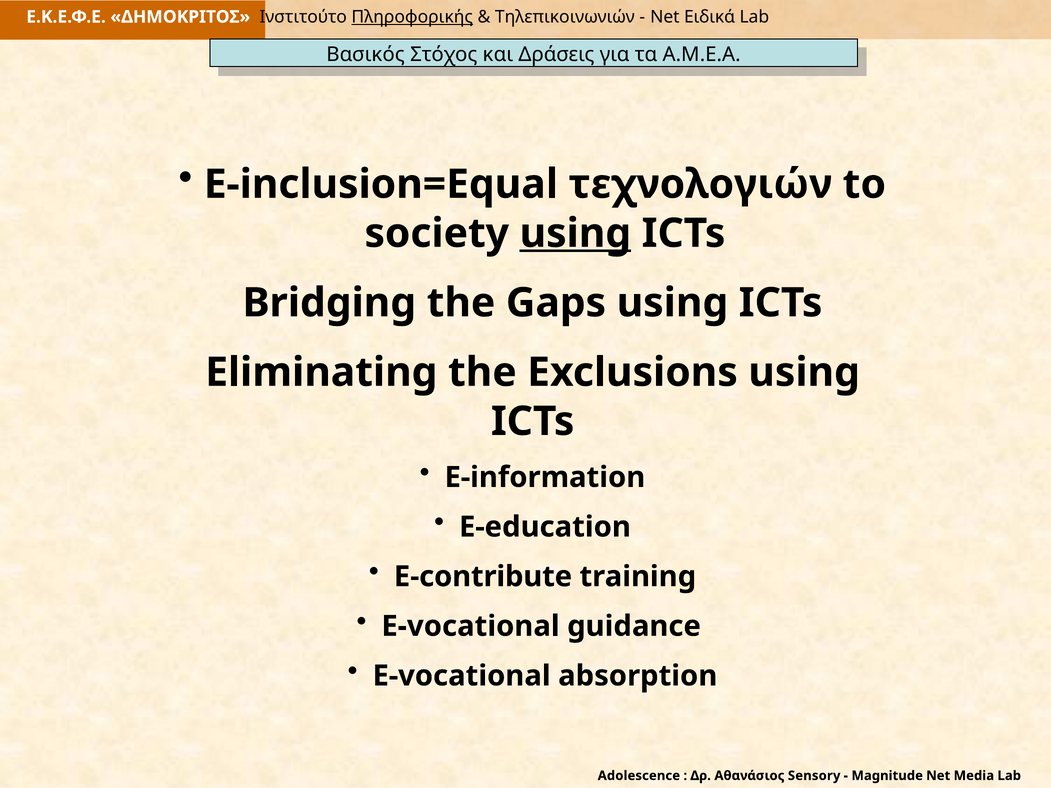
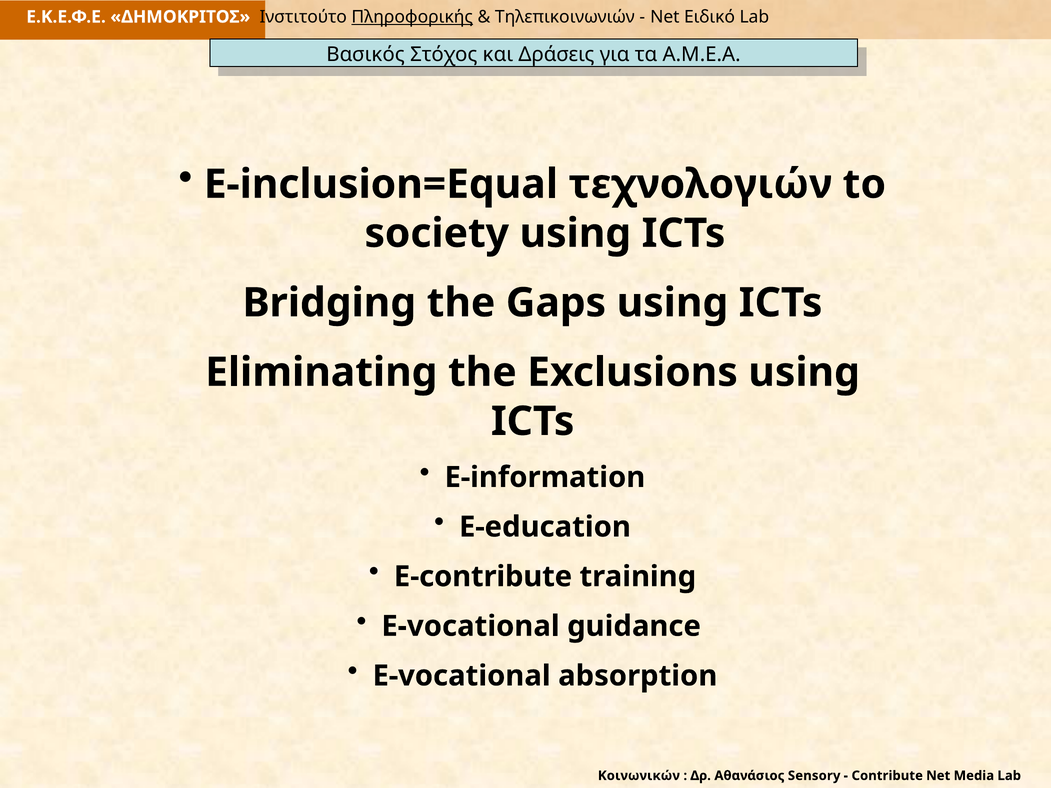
Ειδικά: Ειδικά -> Ειδικό (710, 17)
using underline: present -> none (575, 233)
Adolescence: Adolescence -> Κοινωνικών (639, 776)
Magnitude: Magnitude -> Contribute (887, 776)
